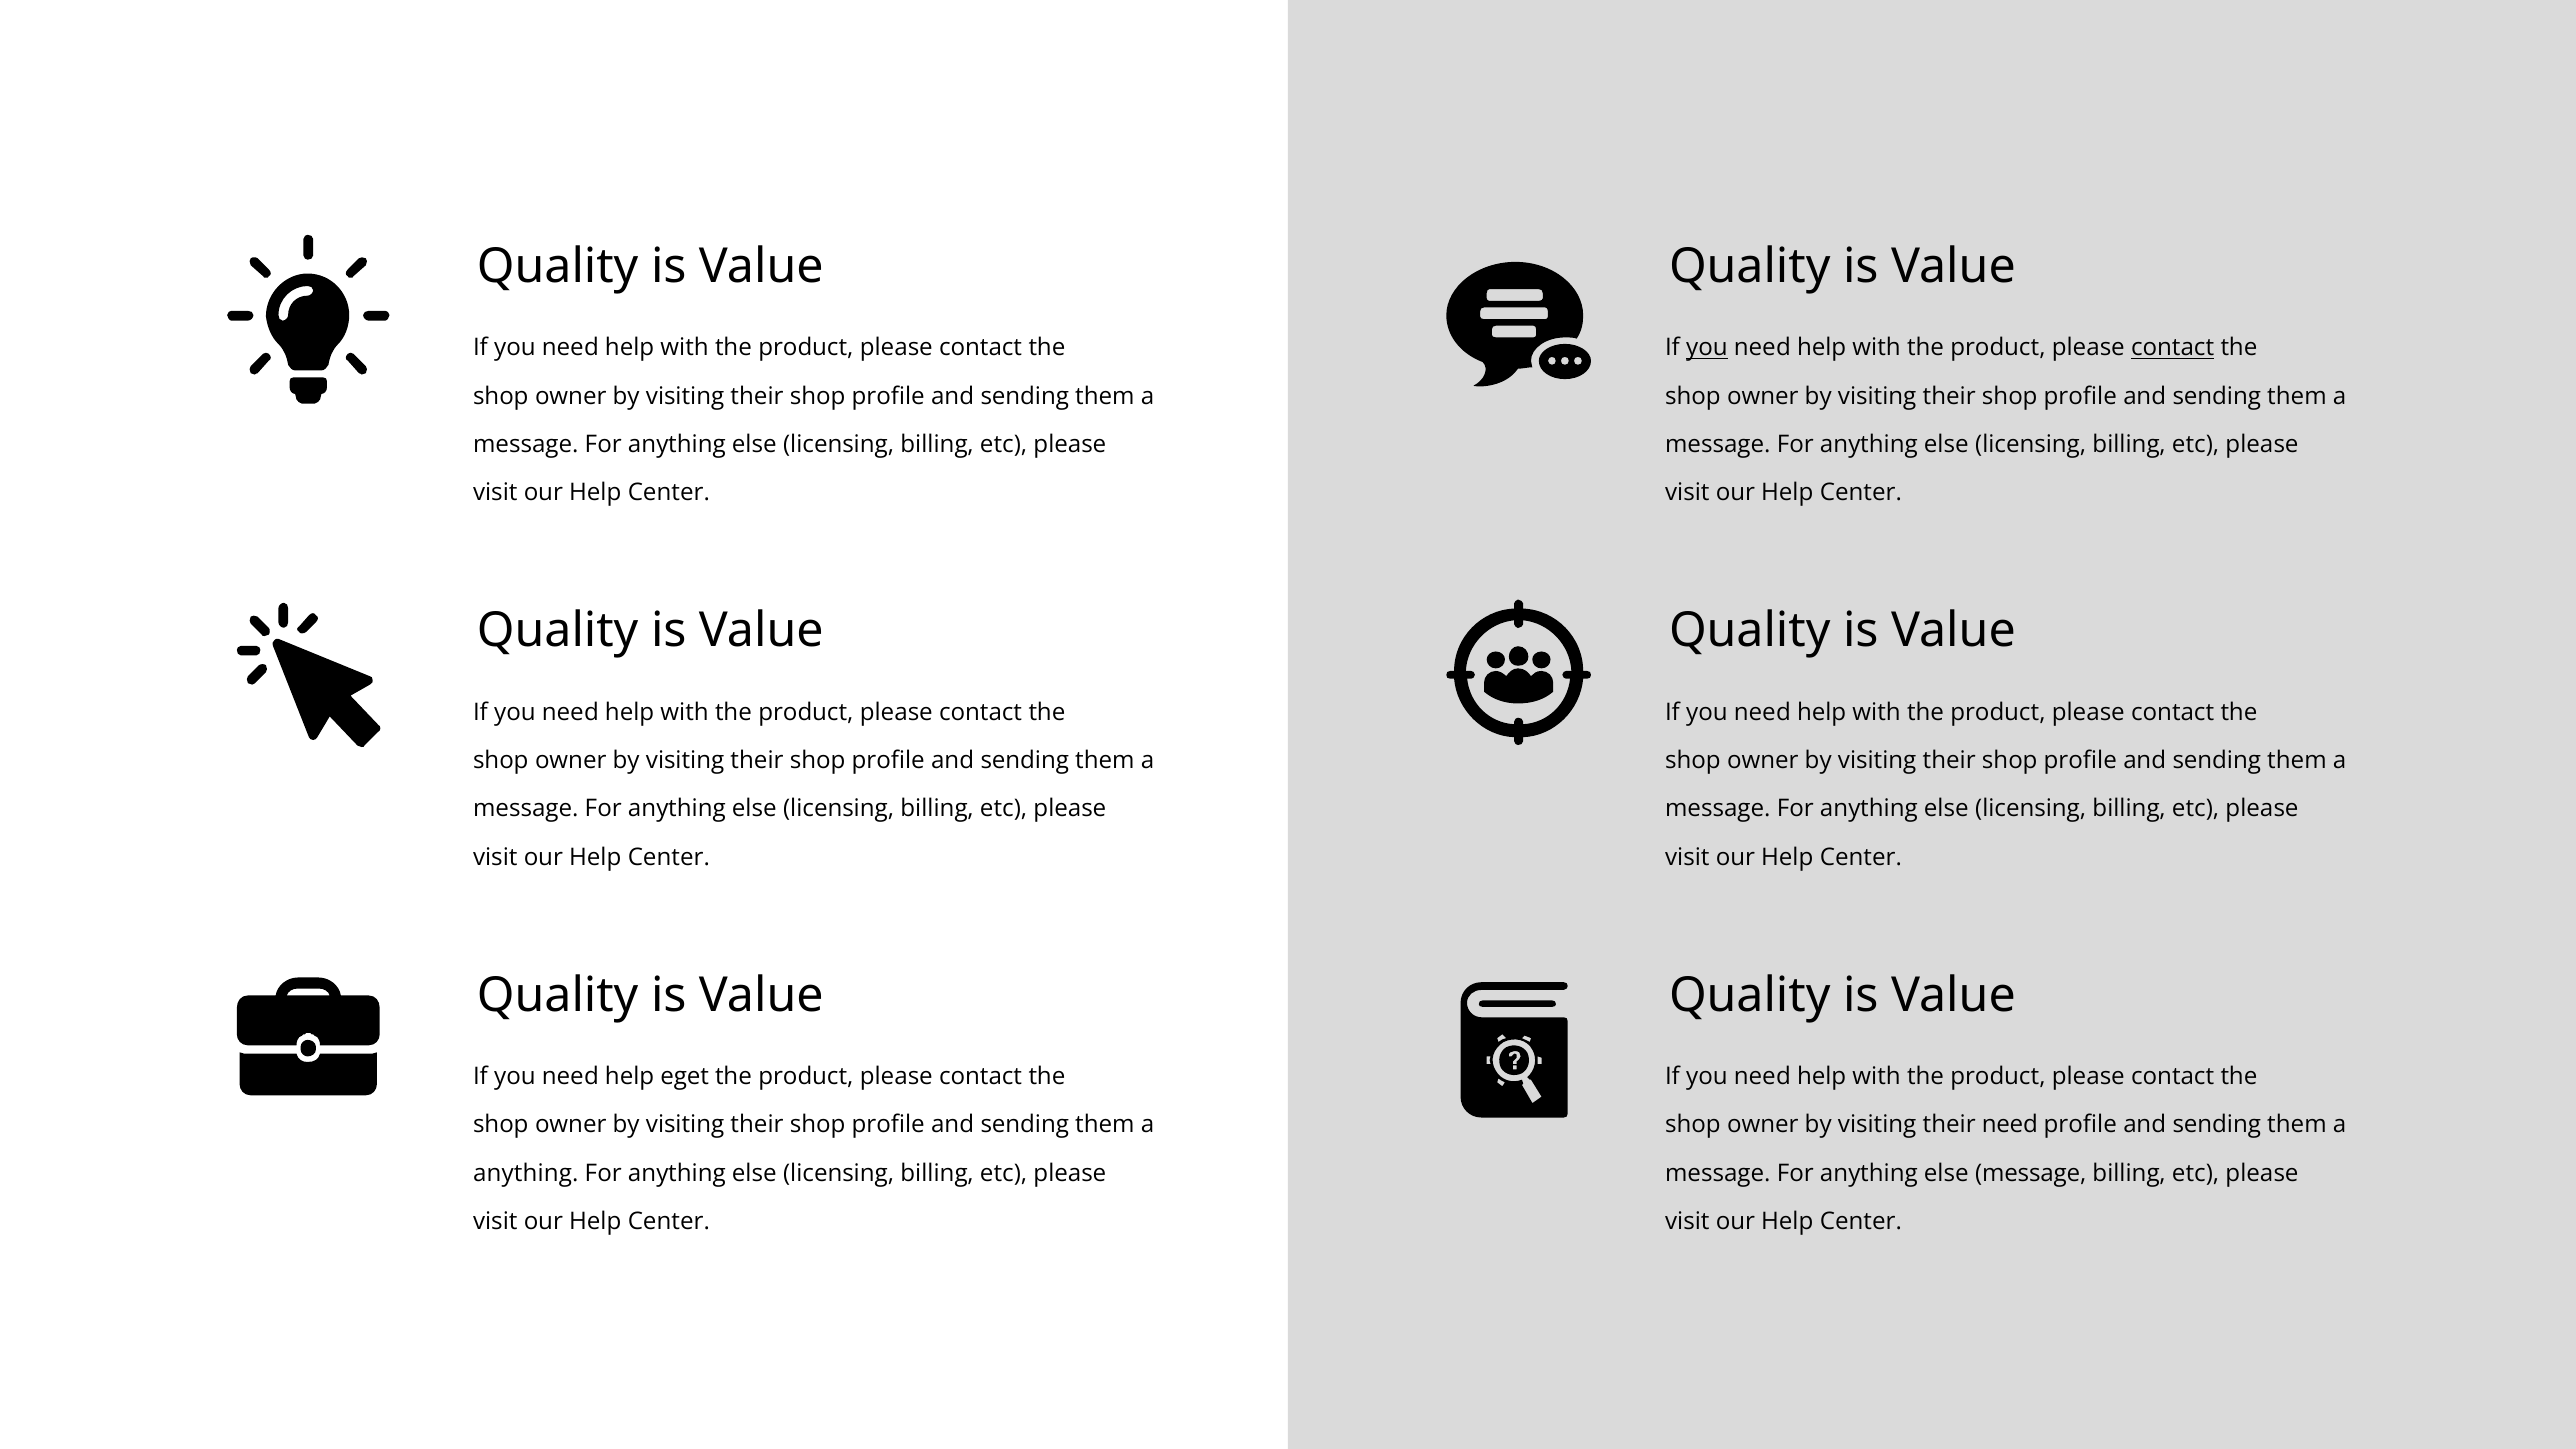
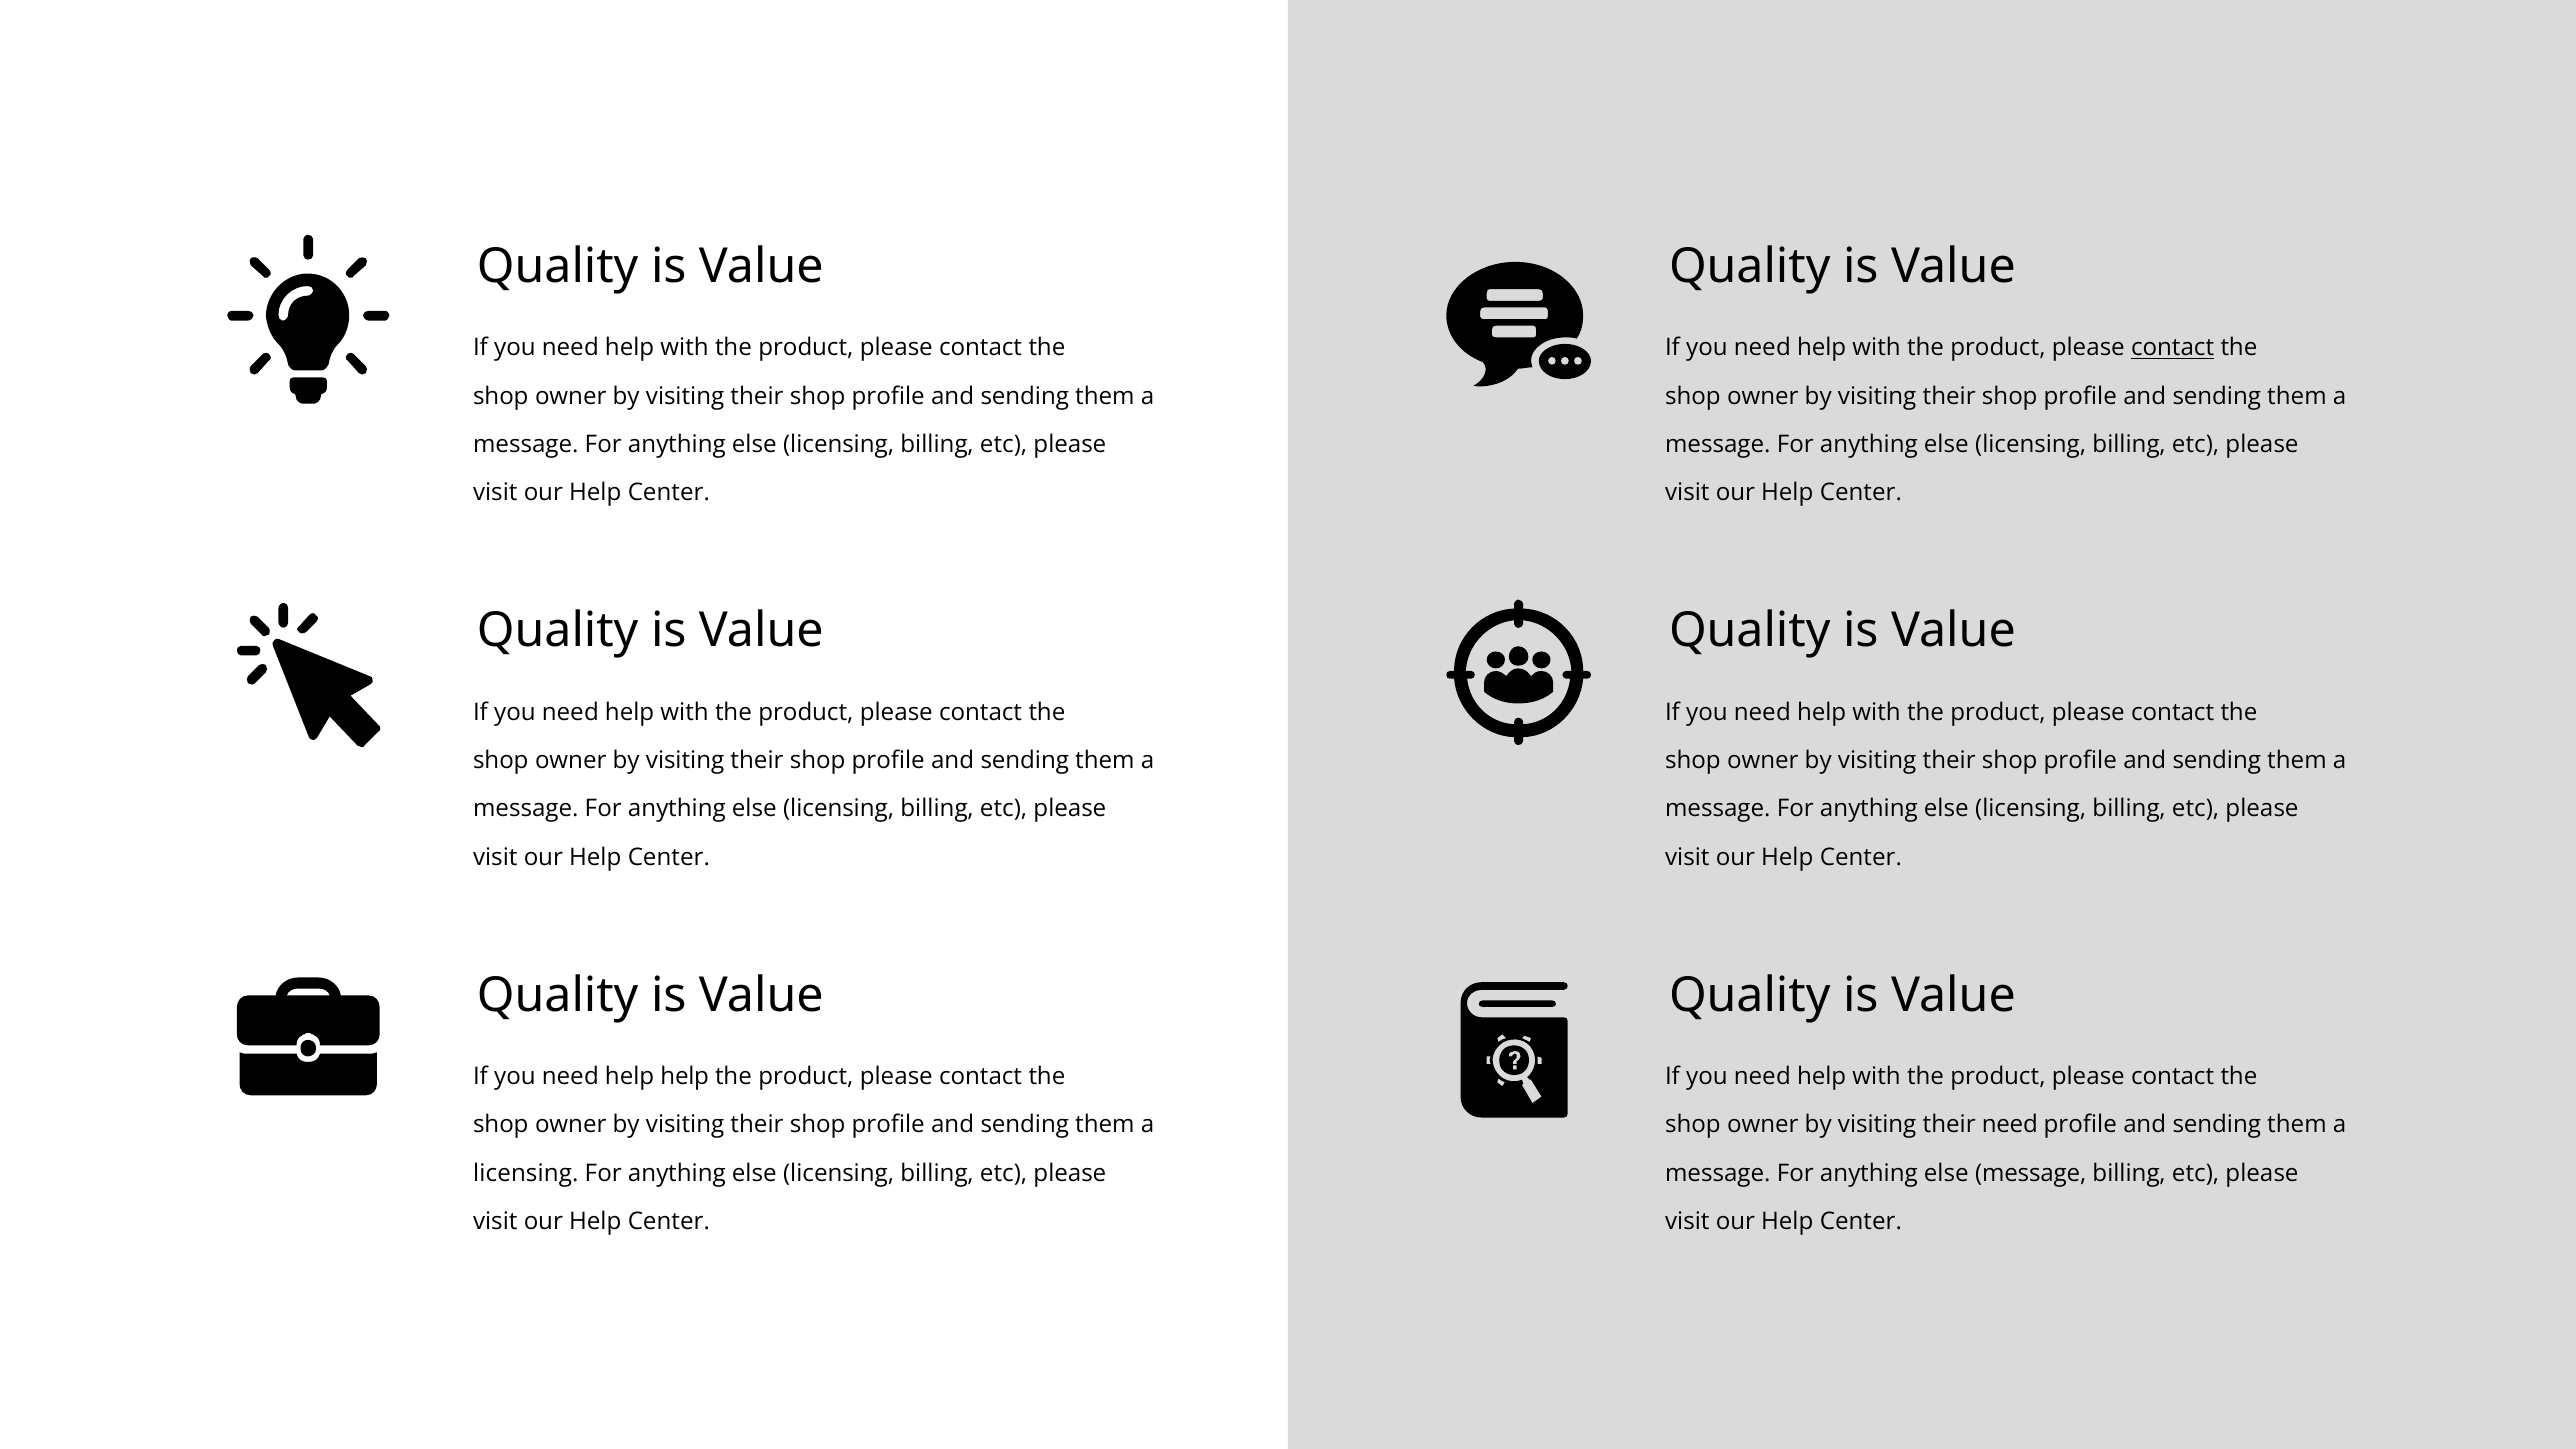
you underline: present -> none (1707, 348)
help eget: eget -> help (685, 1076)
anything: anything -> licensing (526, 1173)
